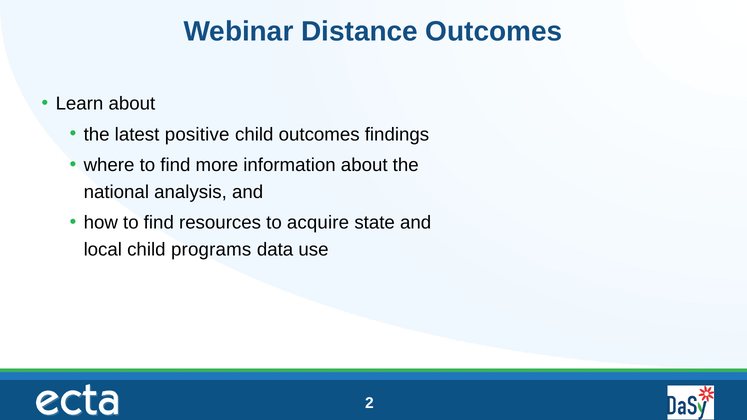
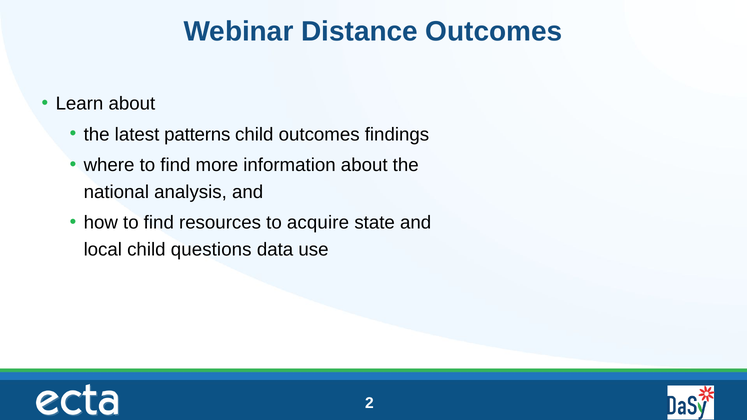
positive: positive -> patterns (197, 134)
programs: programs -> questions (211, 250)
